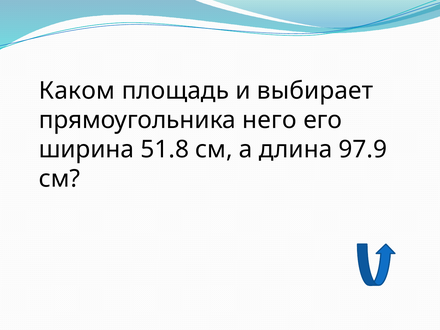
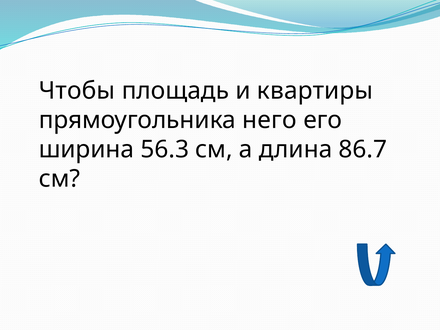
Каком: Каком -> Чтобы (77, 91)
выбирает: выбирает -> квартиры (315, 91)
51.8: 51.8 -> 56.3 (165, 149)
97.9: 97.9 -> 86.7 (363, 149)
